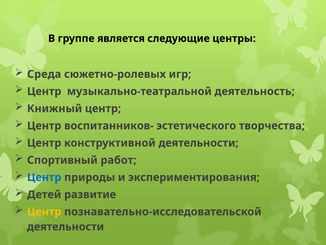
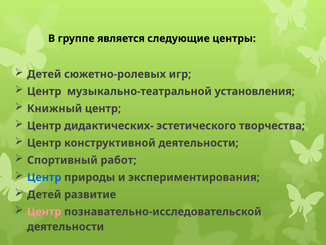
Среда: Среда -> Детей (44, 74)
деятельность: деятельность -> установления (255, 91)
воспитанников-: воспитанников- -> дидактических- (109, 126)
Центр colour: yellow -> pink (44, 211)
